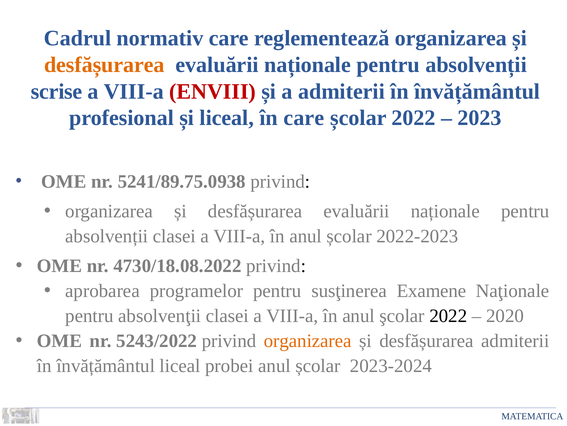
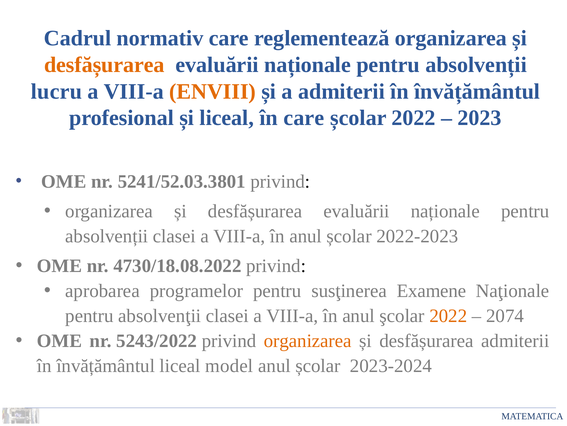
scrise: scrise -> lucru (56, 91)
ENVIII colour: red -> orange (213, 91)
5241/89.75.0938: 5241/89.75.0938 -> 5241/52.03.3801 (182, 181)
2022 colour: black -> orange (448, 315)
2020: 2020 -> 2074 (505, 315)
probei: probei -> model (229, 365)
